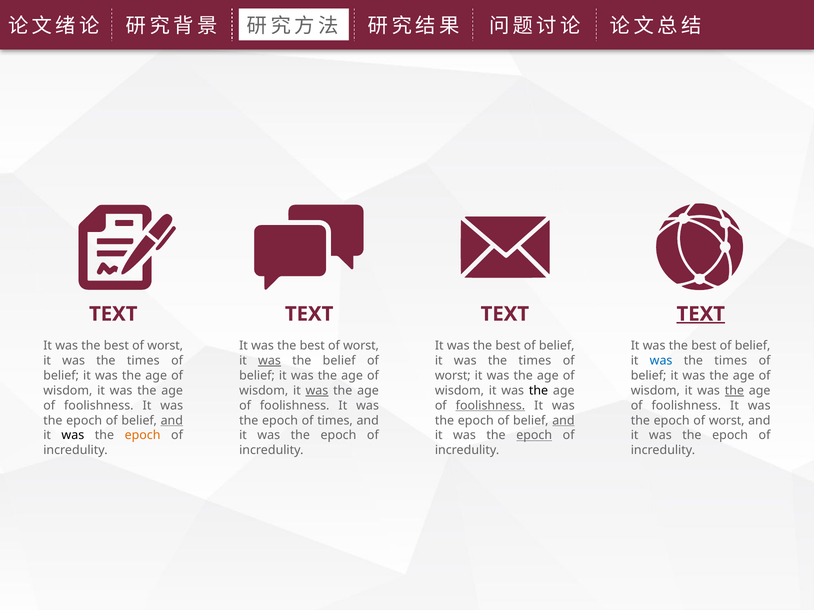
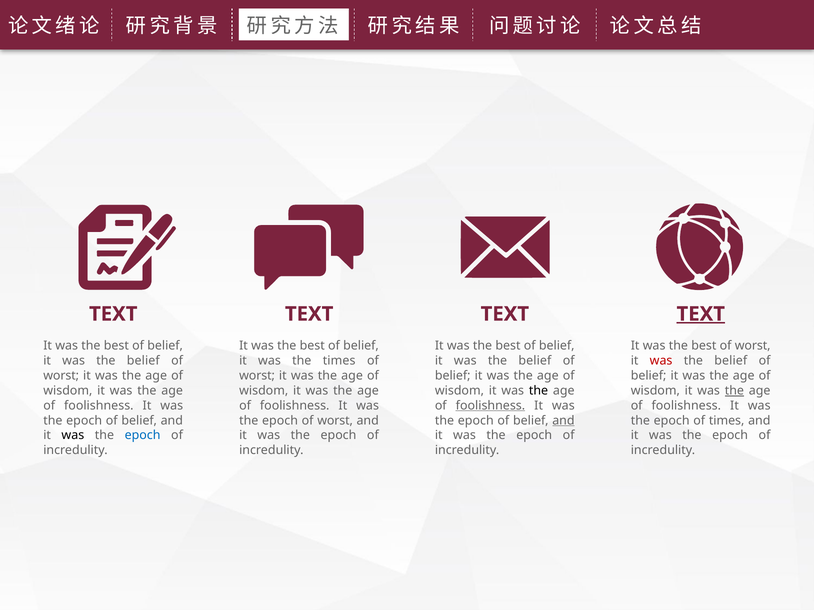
worst: worst -> belief (165, 346)
worst: worst -> belief (361, 346)
belief: belief -> worst (753, 346)
times: times -> belief (143, 361)
was underline: present -> none (269, 361)
the belief: belief -> times (339, 361)
times: times -> belief (535, 361)
was colour: blue -> red (661, 361)
times: times -> belief (731, 361)
belief: belief -> worst (61, 376)
belief: belief -> worst (257, 376)
worst: worst -> belief (453, 376)
was underline: present -> none (317, 391)
and underline: present -> none (172, 421)
epoch of times: times -> worst (335, 421)
epoch of worst: worst -> times (727, 421)
epoch colour: orange -> blue (143, 436)
epoch underline: present -> none (534, 436)
